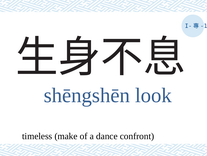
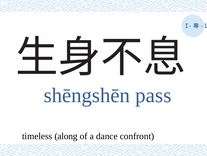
look: look -> pass (153, 95)
make: make -> along (66, 136)
